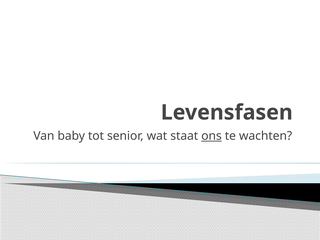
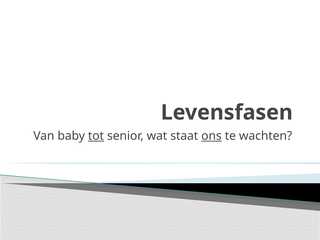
tot underline: none -> present (96, 136)
